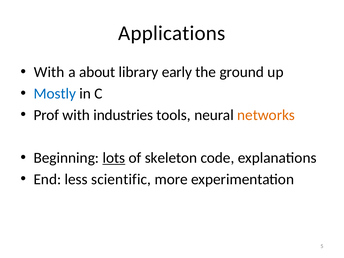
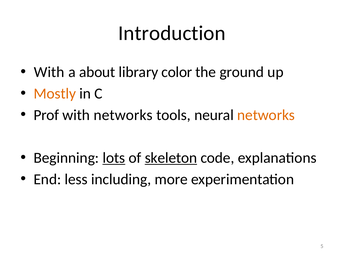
Applications: Applications -> Introduction (172, 33)
early: early -> color (177, 72)
Mostly colour: blue -> orange (55, 94)
with industries: industries -> networks (123, 115)
skeleton underline: none -> present (171, 158)
scientific: scientific -> including (121, 179)
